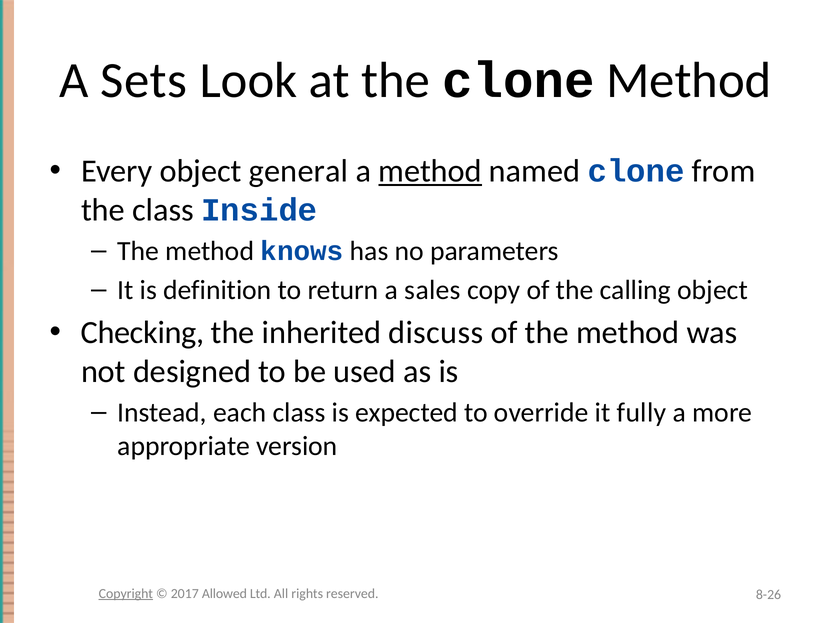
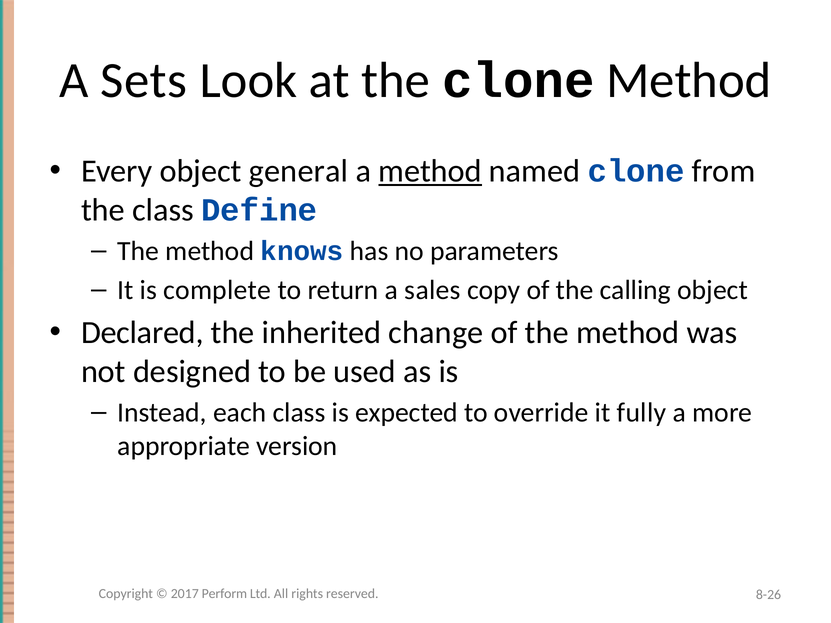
Inside: Inside -> Define (259, 210)
definition: definition -> complete (217, 290)
Checking: Checking -> Declared (142, 333)
discuss: discuss -> change (436, 333)
Copyright underline: present -> none (126, 594)
Allowed: Allowed -> Perform (224, 594)
